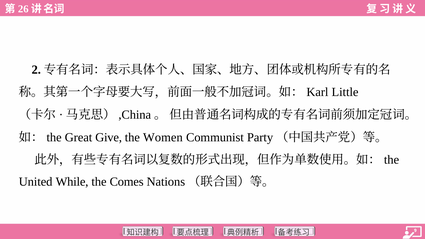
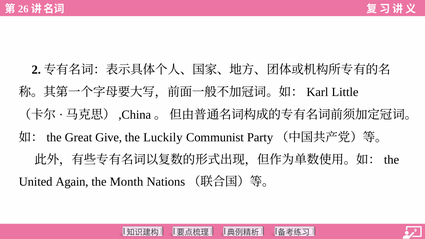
Women: Women -> Luckily (163, 137)
While: While -> Again (72, 182)
Comes: Comes -> Month (127, 182)
